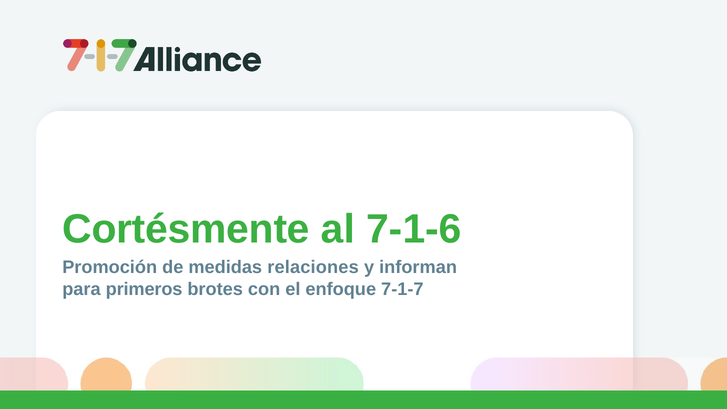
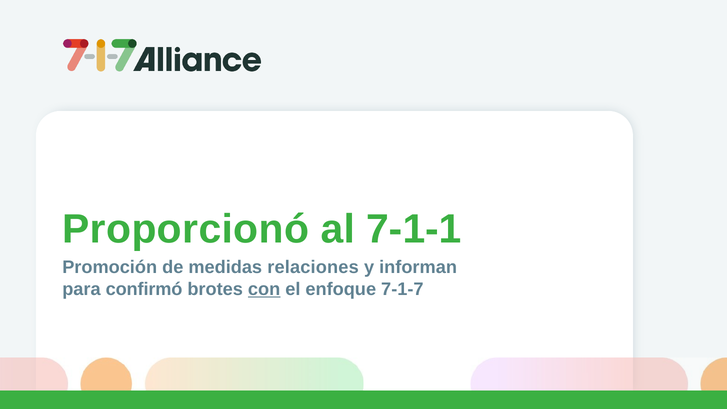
Cortésmente: Cortésmente -> Proporcionó (186, 229)
7-1-6: 7-1-6 -> 7-1-1 (414, 229)
primeros: primeros -> confirmó (144, 289)
con underline: none -> present (264, 289)
